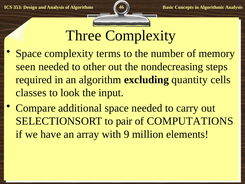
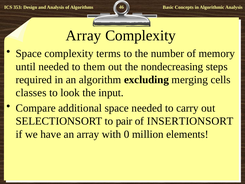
Three: Three -> Array (84, 36)
seen: seen -> until (26, 67)
other: other -> them (94, 67)
quantity: quantity -> merging (190, 80)
COMPUTATIONS: COMPUTATIONS -> INSERTIONSORT (190, 121)
9: 9 -> 0 (127, 134)
